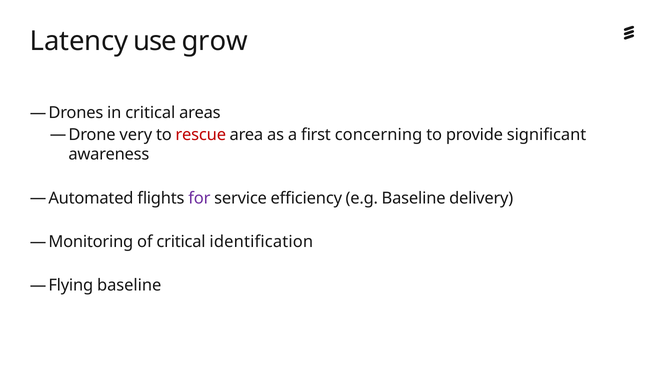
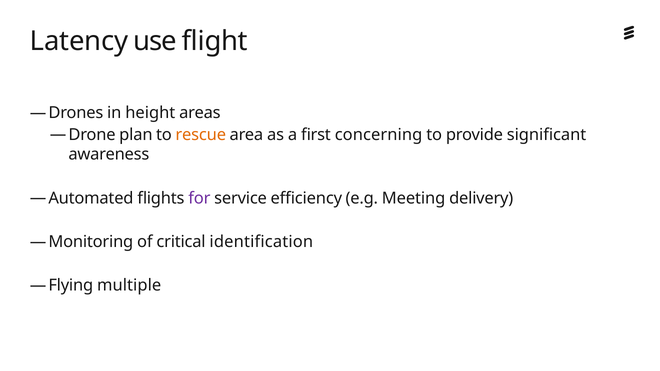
grow: grow -> flight (215, 41)
in critical: critical -> height (150, 113)
very: very -> plan (136, 135)
rescue colour: red -> orange (201, 135)
e.g Baseline: Baseline -> Meeting (414, 198)
baseline: baseline -> multiple (129, 286)
